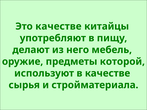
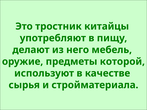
Это качестве: качестве -> тростник (58, 26)
